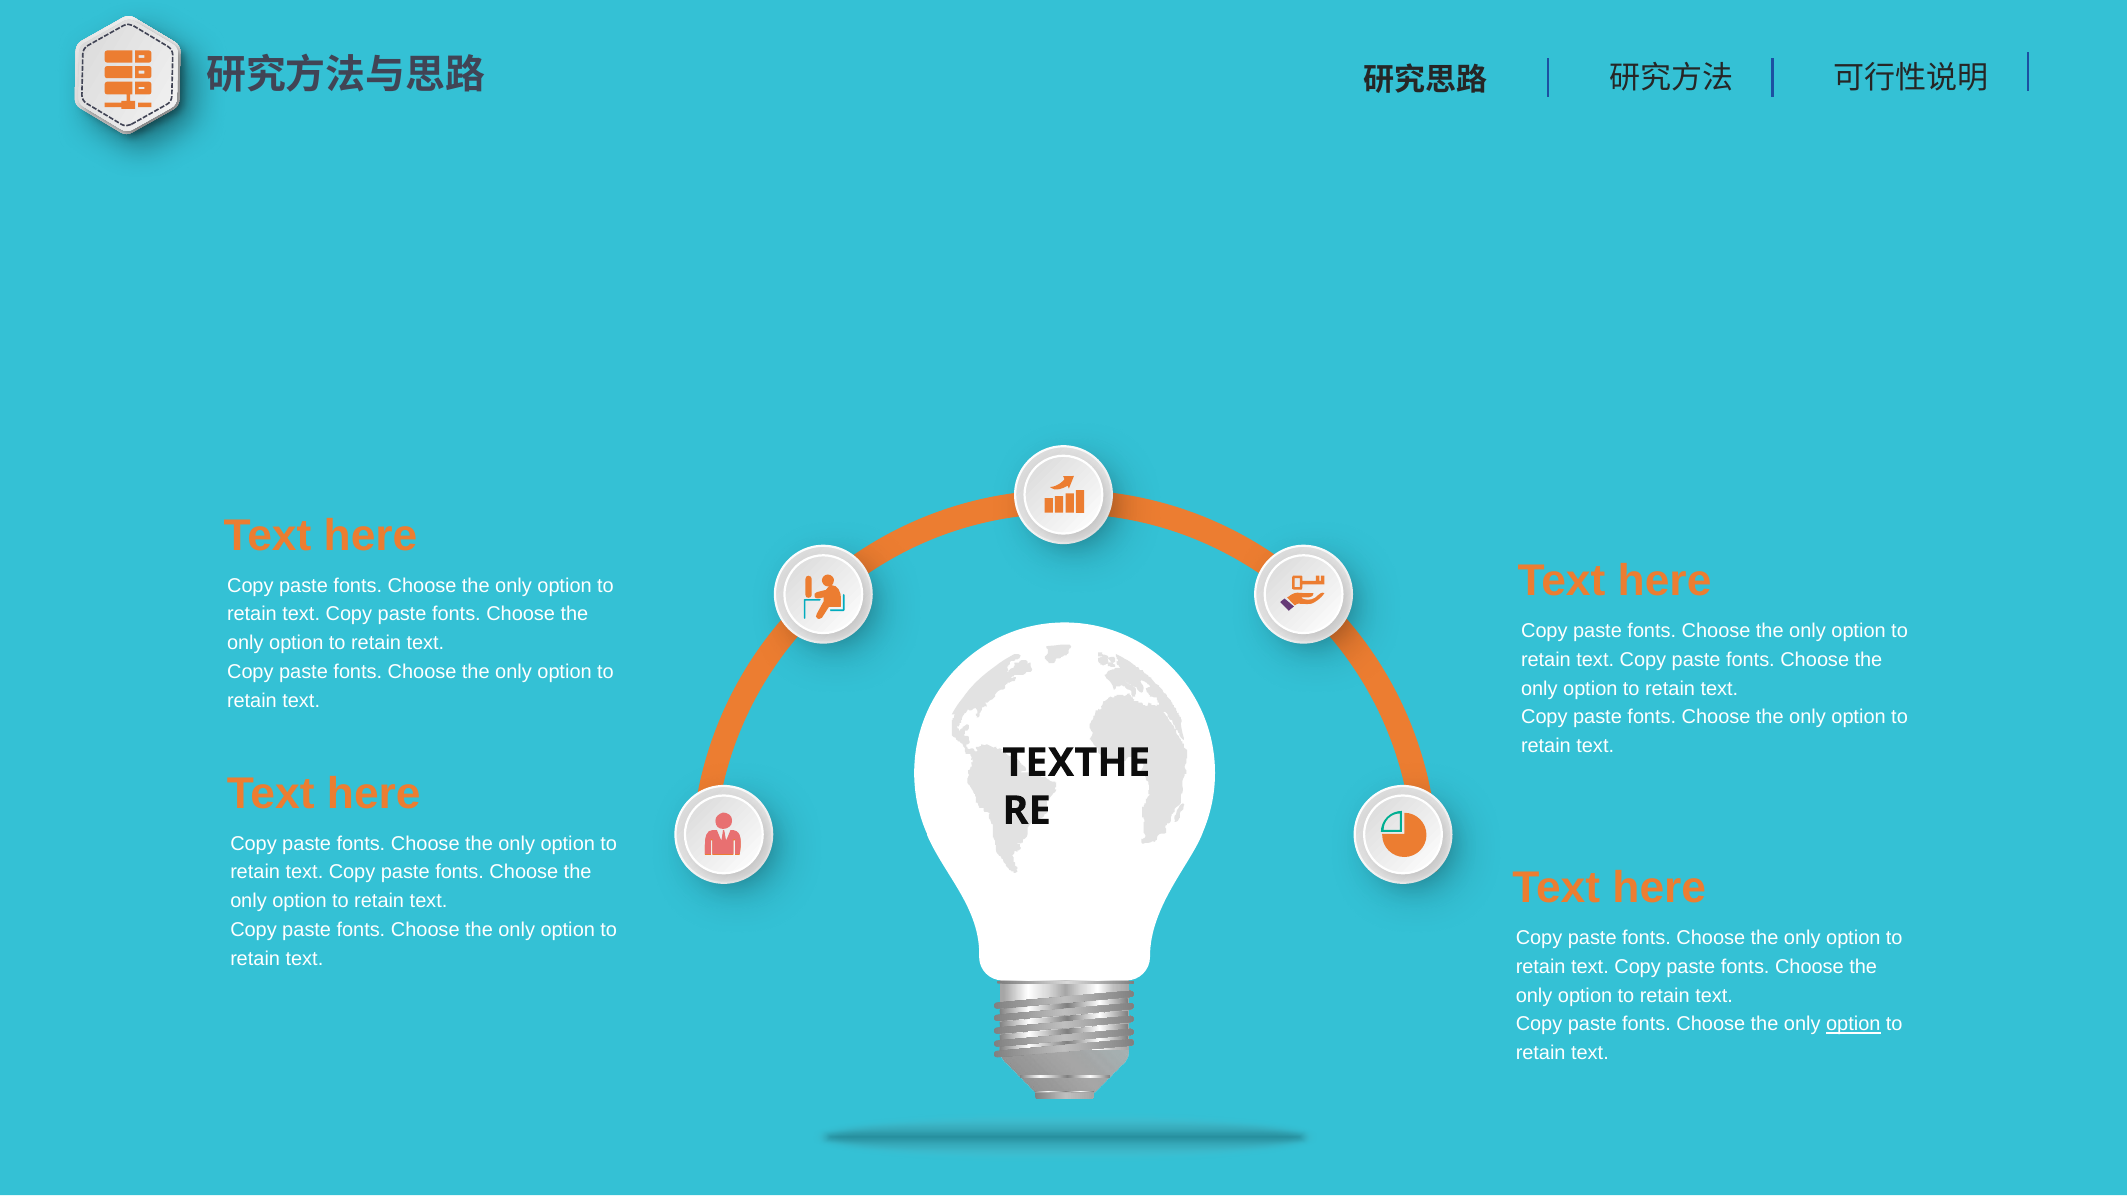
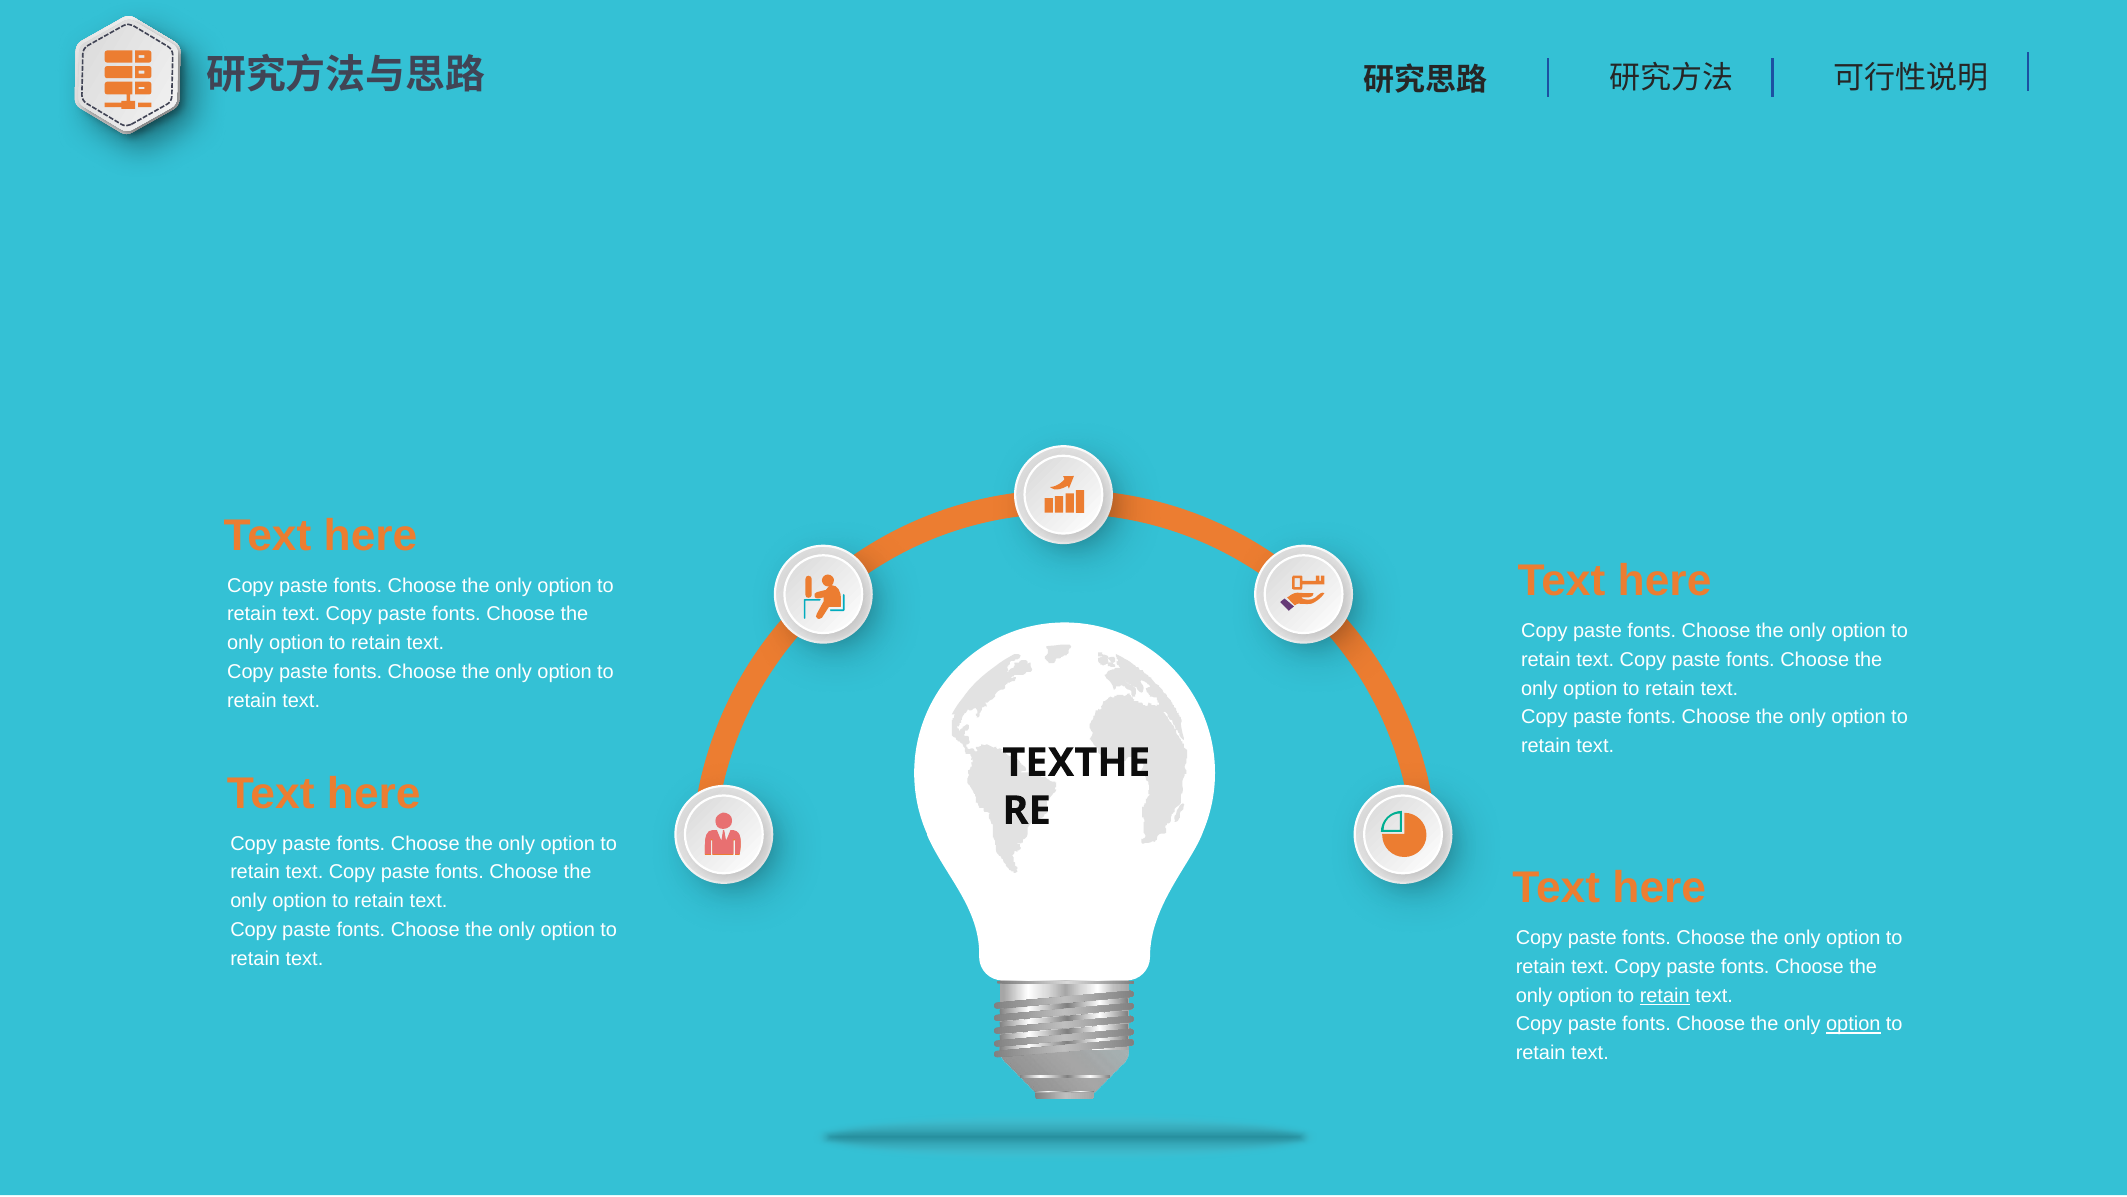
retain underline: none -> present (1665, 995)
